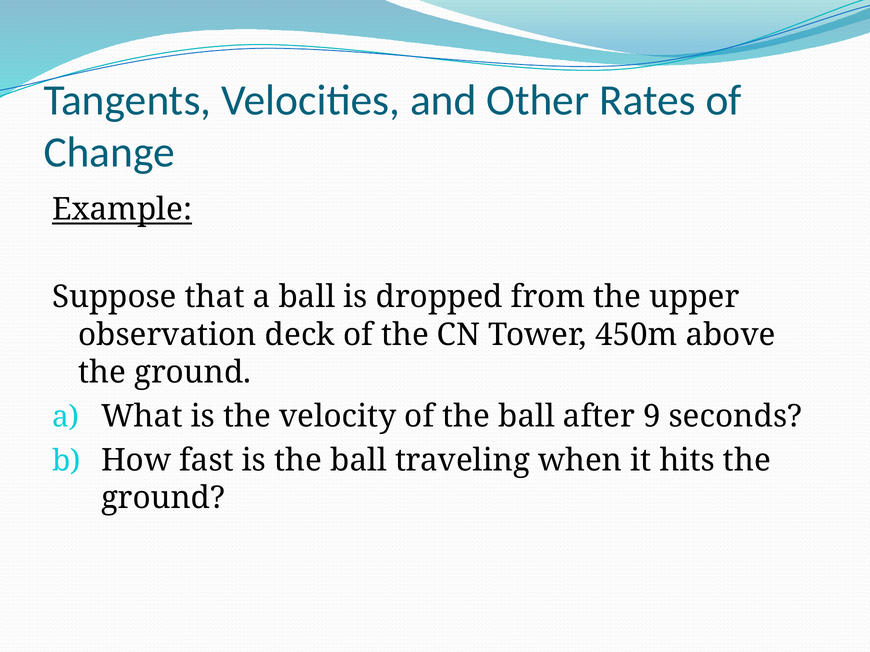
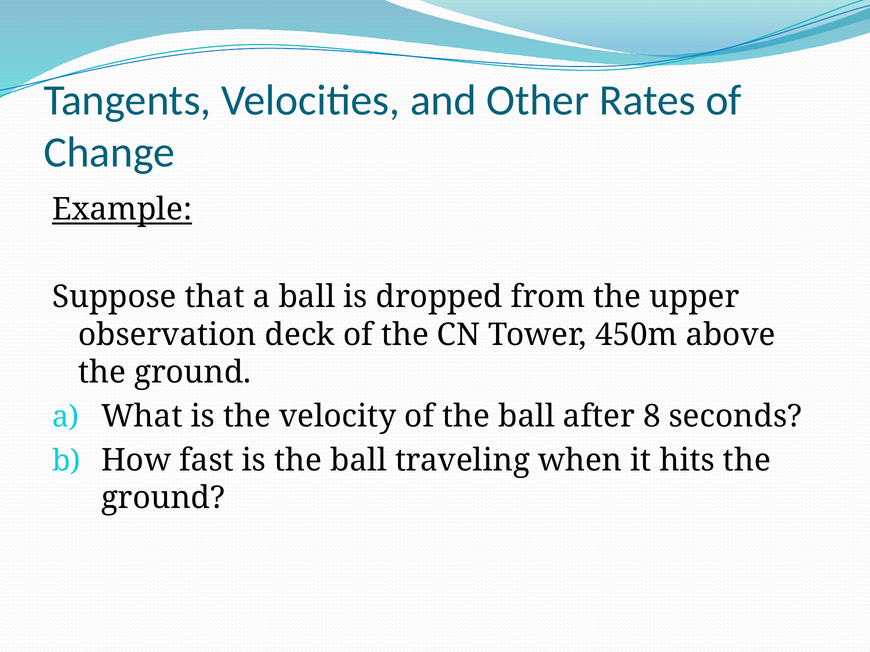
9: 9 -> 8 (652, 417)
